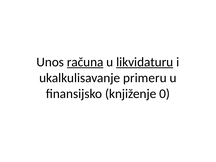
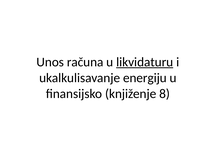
računa underline: present -> none (85, 62)
primeru: primeru -> energiju (145, 78)
0: 0 -> 8 (165, 94)
